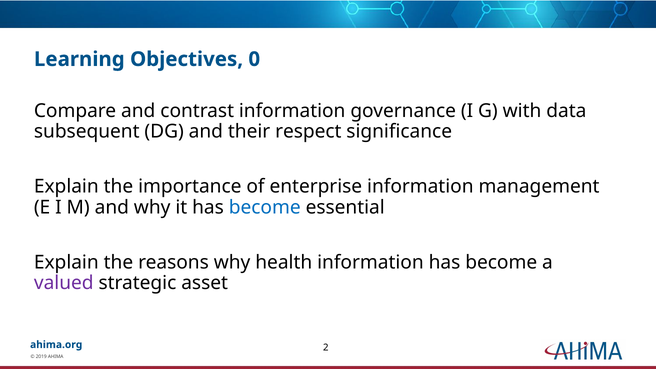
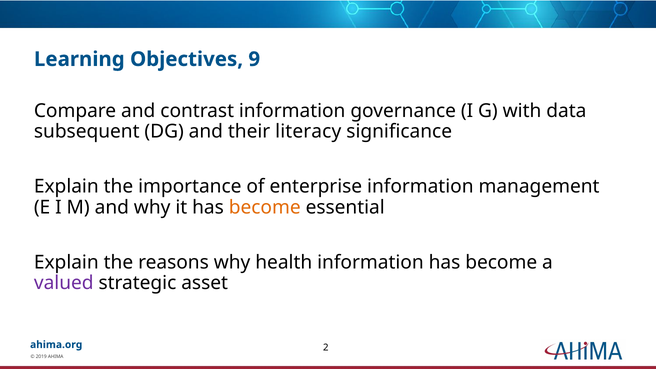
0: 0 -> 9 (254, 59)
respect: respect -> literacy (308, 132)
become colour: blue -> orange (265, 207)
